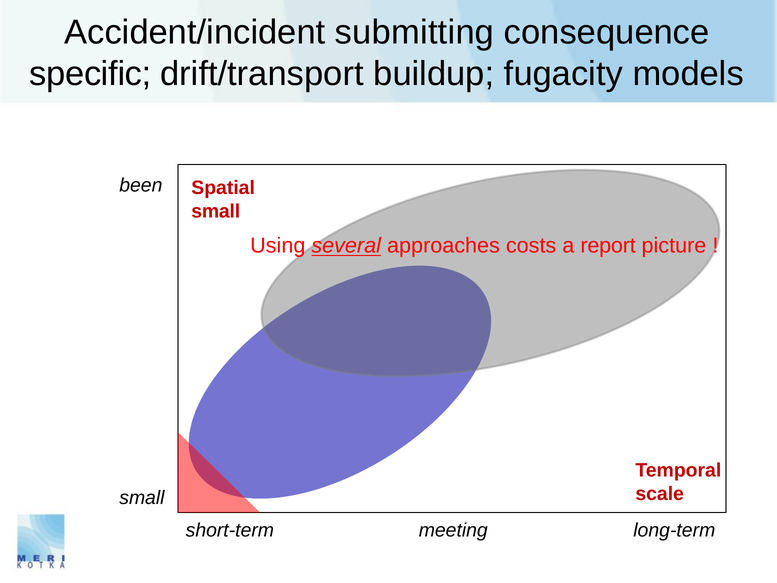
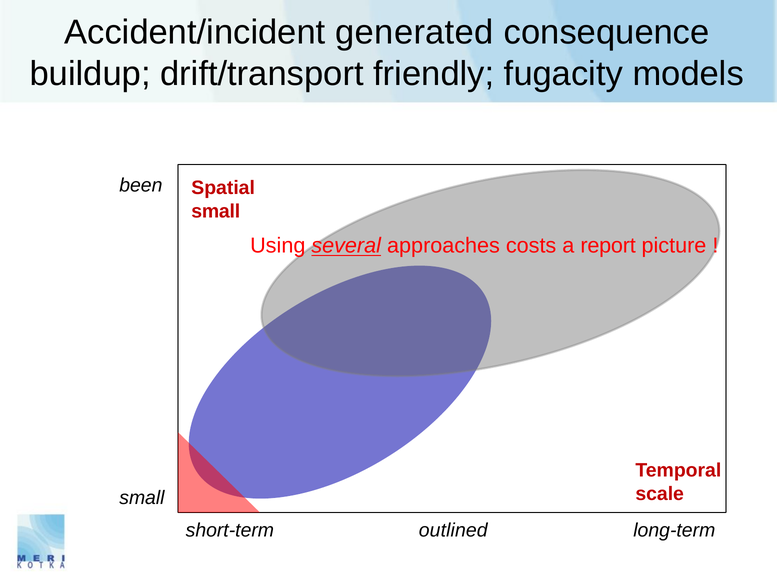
submitting: submitting -> generated (414, 32)
specific: specific -> buildup (90, 74)
buildup: buildup -> friendly (434, 74)
meeting: meeting -> outlined (453, 530)
